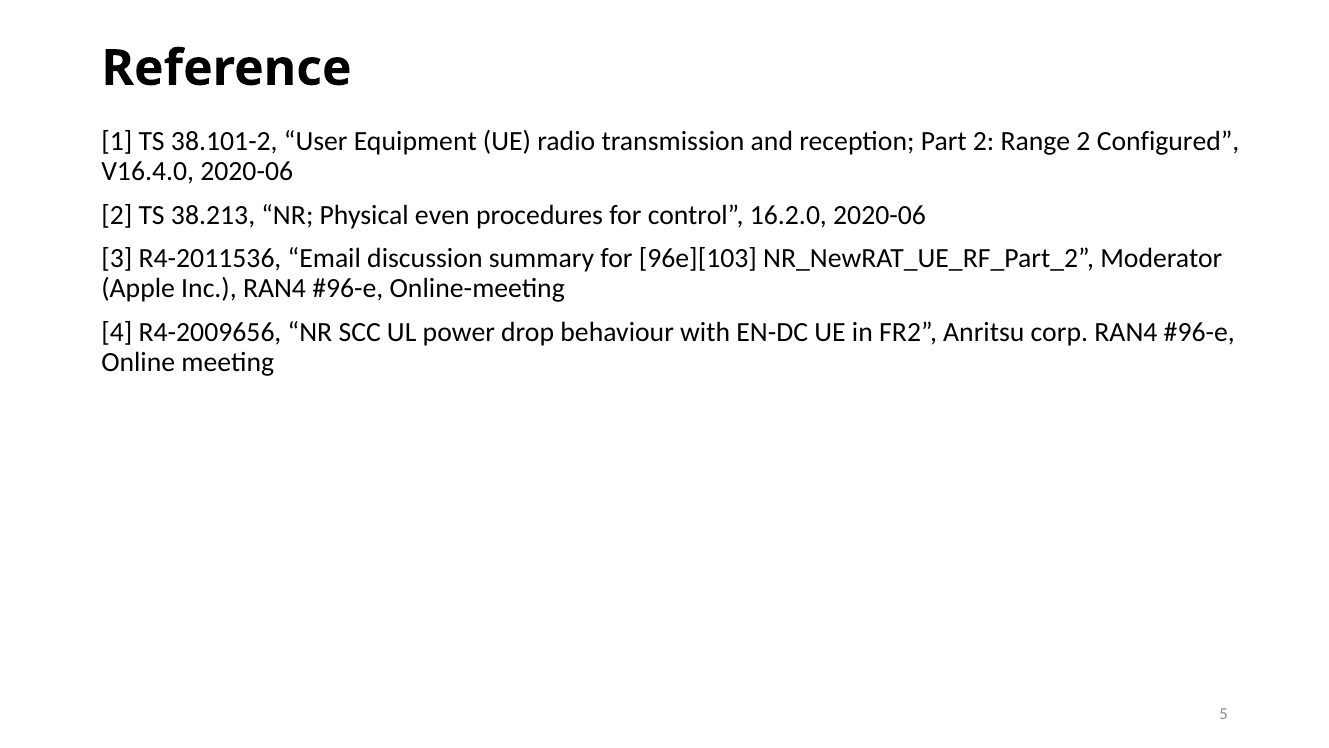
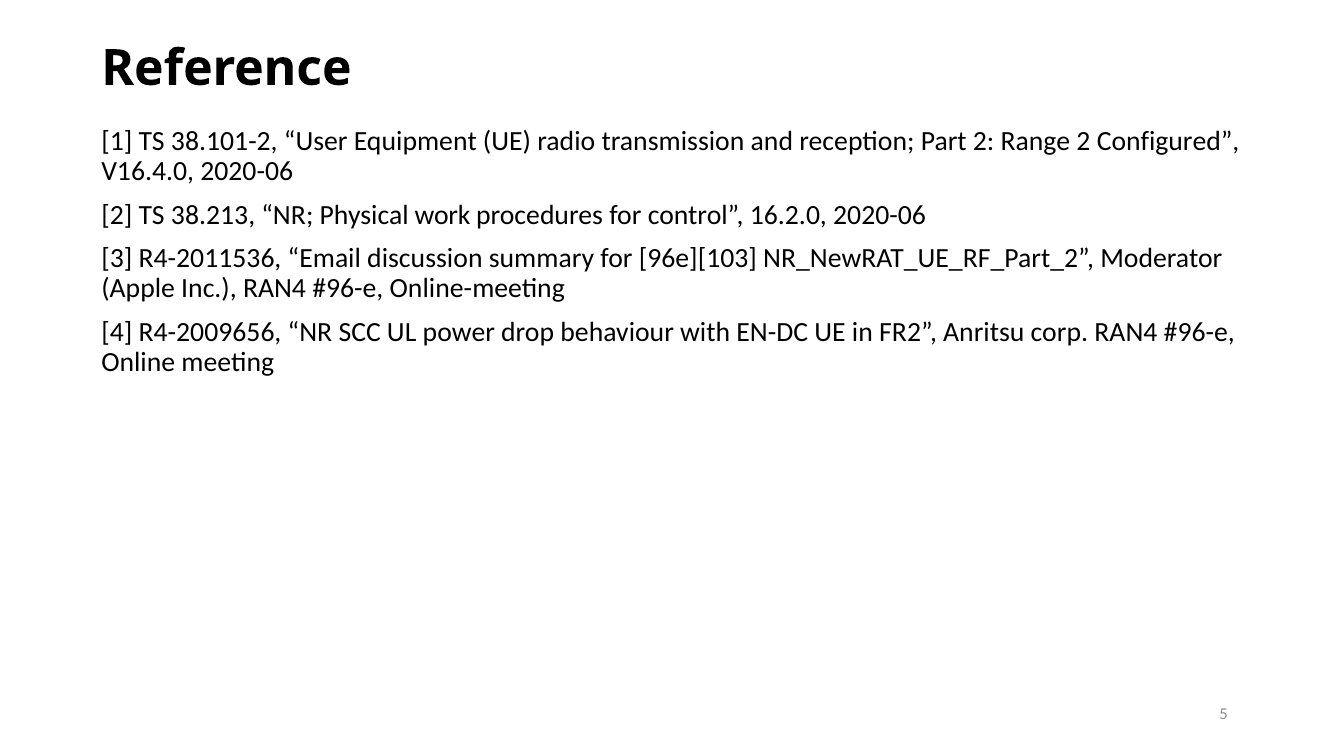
even: even -> work (443, 215)
